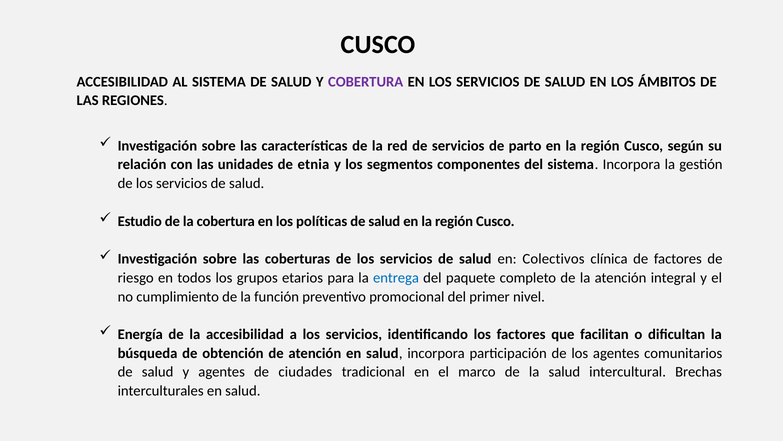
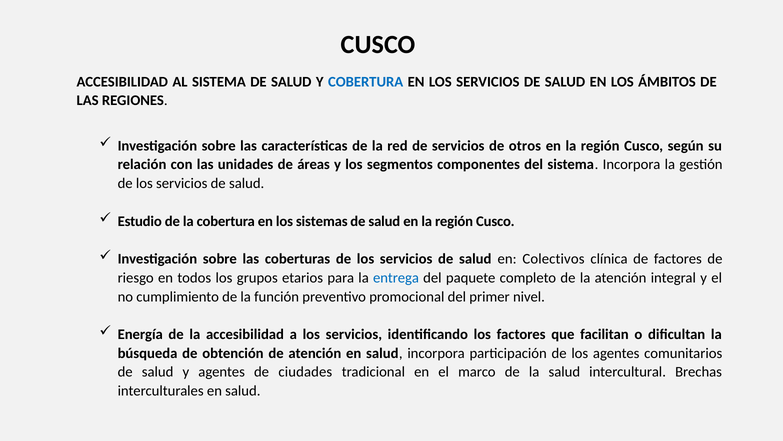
COBERTURA colour: purple -> blue (366, 82)
parto: parto -> otros (525, 146)
etnia: etnia -> áreas (314, 164)
políticas: políticas -> sistemas (322, 221)
